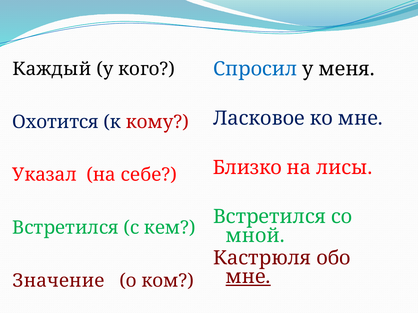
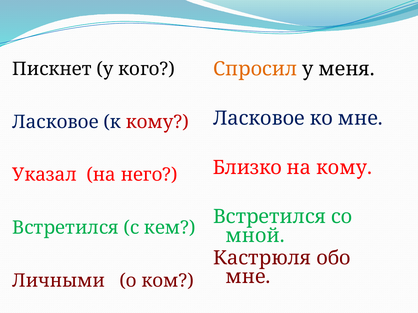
Спросил colour: blue -> orange (255, 69)
Каждый: Каждый -> Пискнет (52, 69)
Охотится: Охотится -> Ласковое (55, 122)
на лисы: лисы -> кому (344, 168)
себе: себе -> него (149, 175)
мне underline: present -> none (248, 277)
Значение: Значение -> Личными (59, 281)
